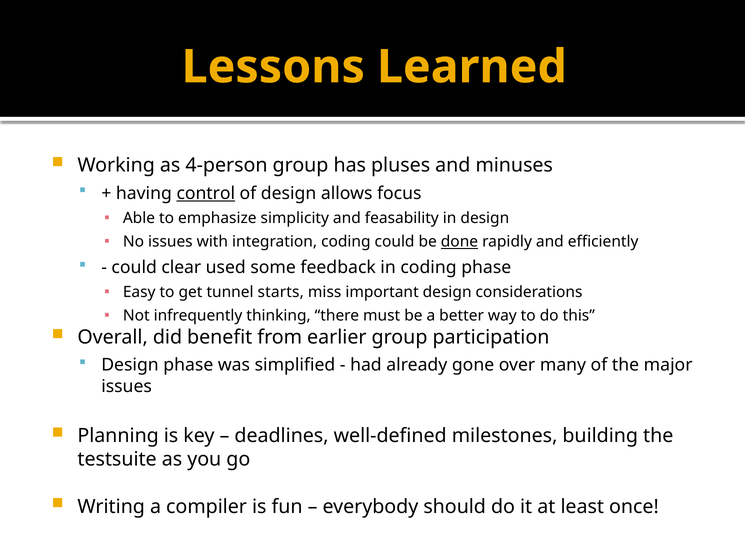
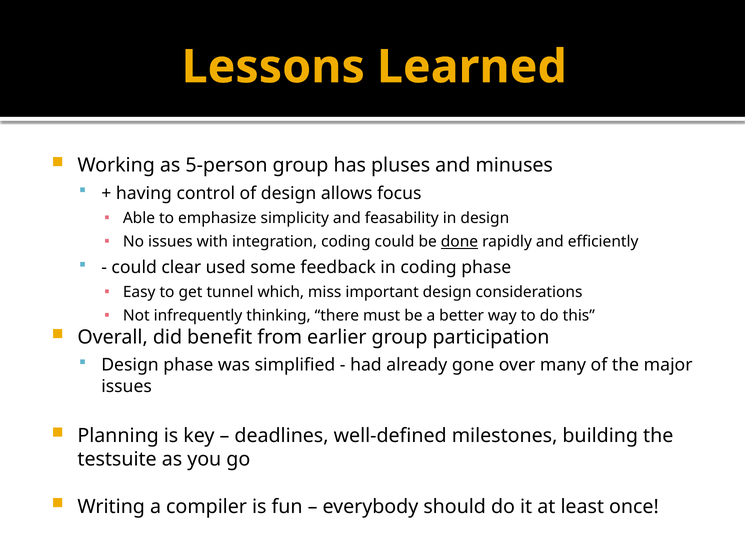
4-person: 4-person -> 5-person (227, 165)
control underline: present -> none (206, 193)
starts: starts -> which (281, 292)
